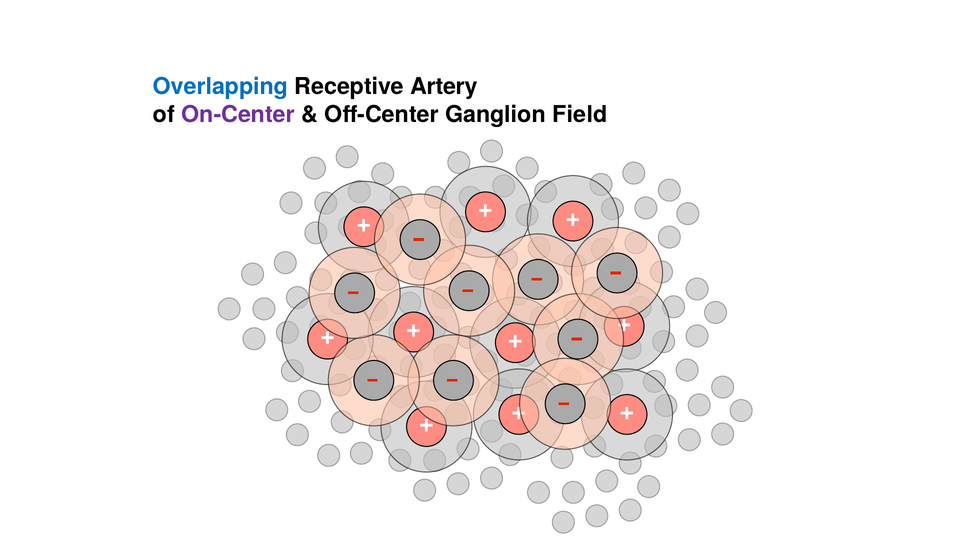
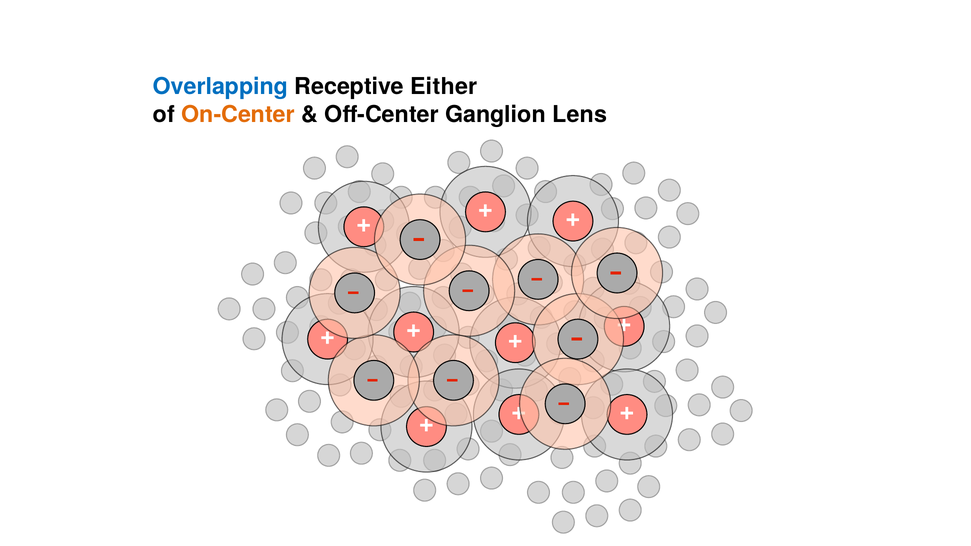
Artery: Artery -> Either (444, 87)
On-Center colour: purple -> orange (238, 115)
Field: Field -> Lens (580, 115)
